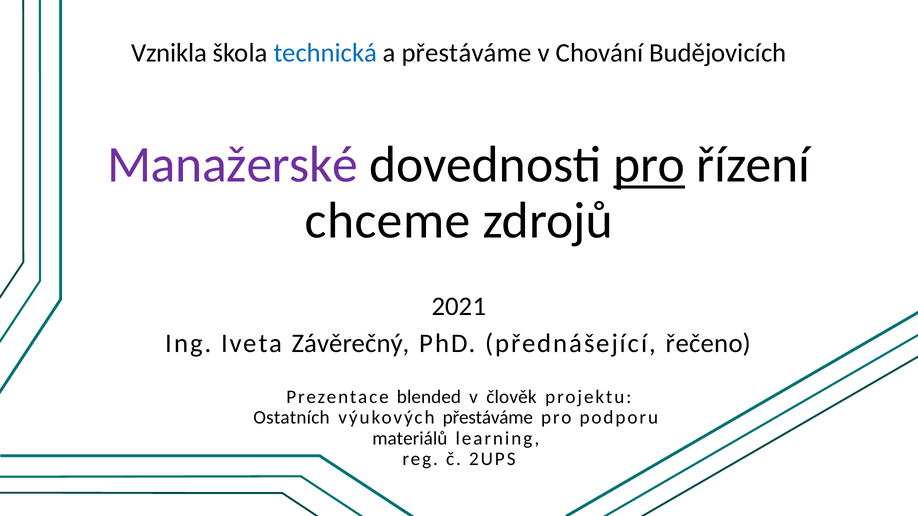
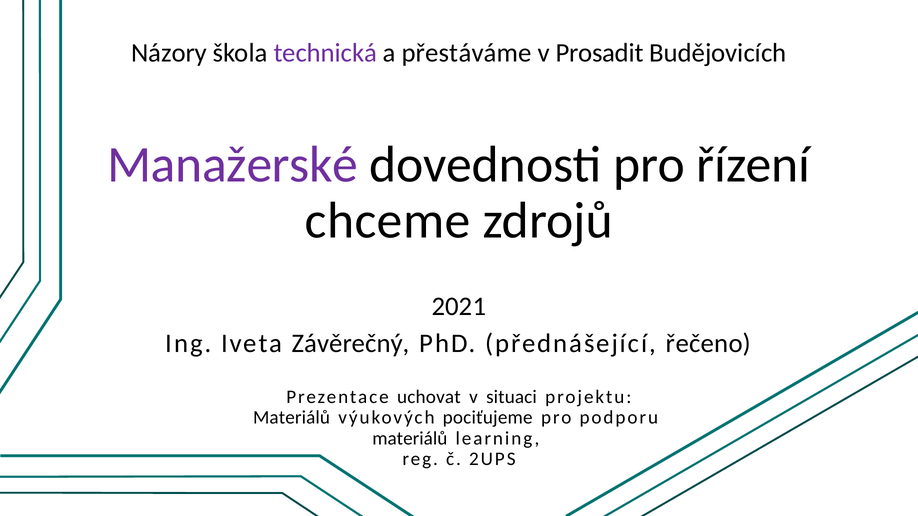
Vznikla: Vznikla -> Názory (169, 53)
technická colour: blue -> purple (325, 53)
Chování: Chování -> Prosadit (600, 53)
pro underline: present -> none (649, 165)
blended: blended -> uchovat (429, 397)
člověk: člověk -> situaci (511, 397)
Ostatních: Ostatních -> Materiálů (292, 418)
výukových přestáváme: přestáváme -> pociťujeme (488, 418)
